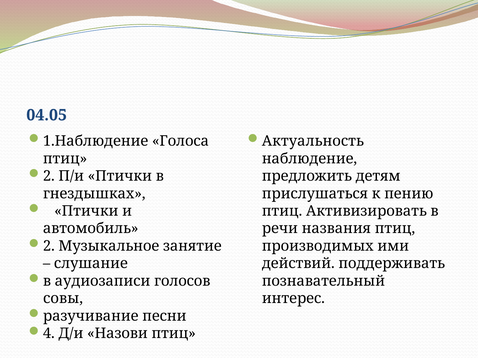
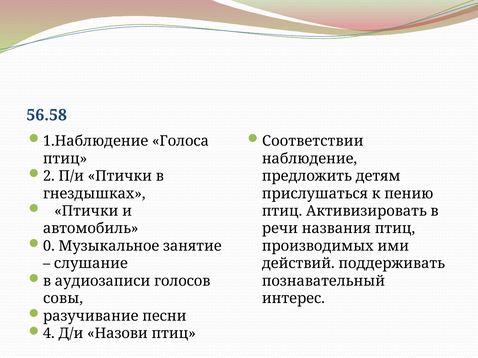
04.05: 04.05 -> 56.58 (47, 115)
Актуальность: Актуальность -> Соответствии (313, 141)
2: 2 -> 0 (49, 246)
